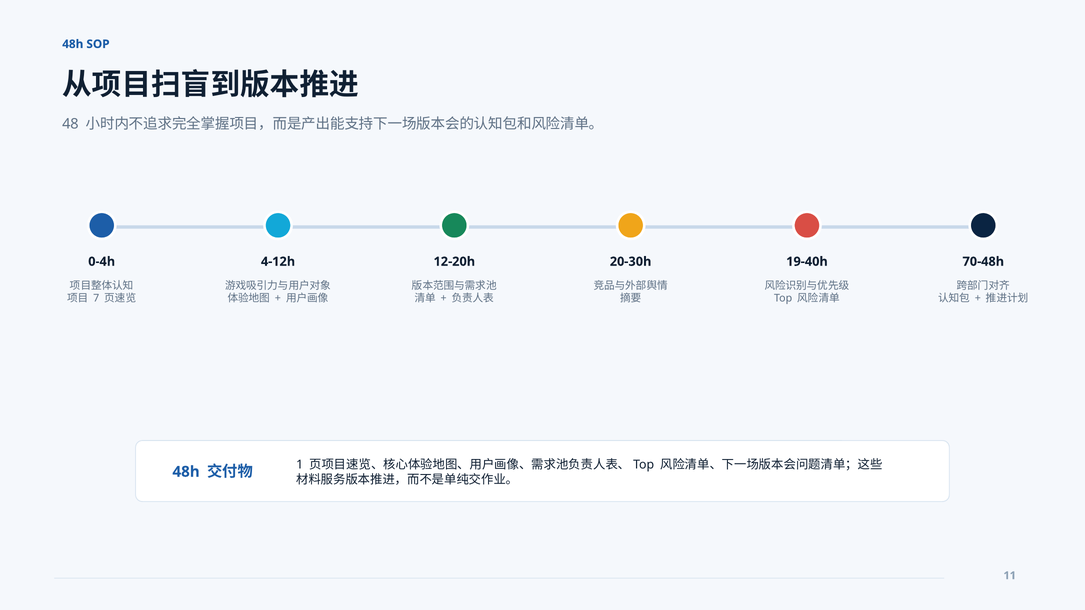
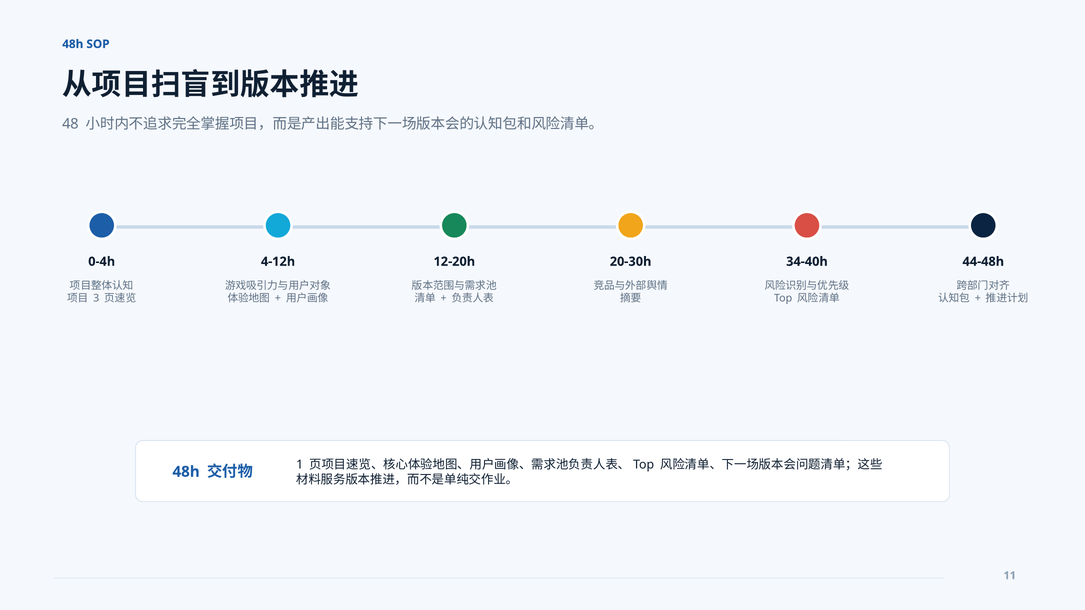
19-40h: 19-40h -> 34-40h (807, 262)
70-48h: 70-48h -> 44-48h (983, 262)
7: 7 -> 3 (96, 299)
